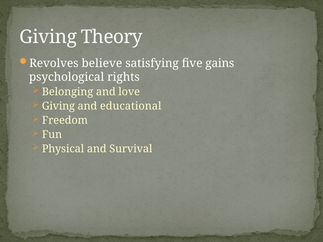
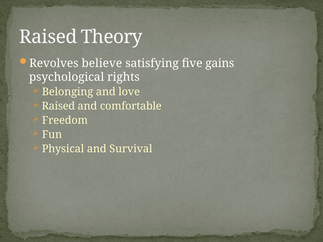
Giving: Giving -> Raised (48, 37)
Giving: Giving -> Raised (58, 106)
educational: educational -> comfortable (131, 106)
